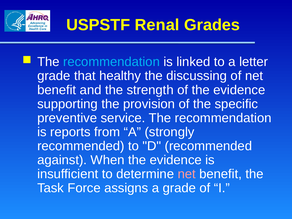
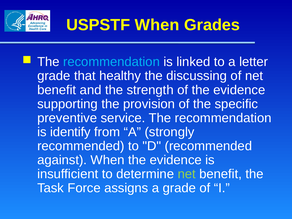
USPSTF Renal: Renal -> When (157, 25)
reports: reports -> identify (70, 132)
net colour: pink -> light green (187, 174)
